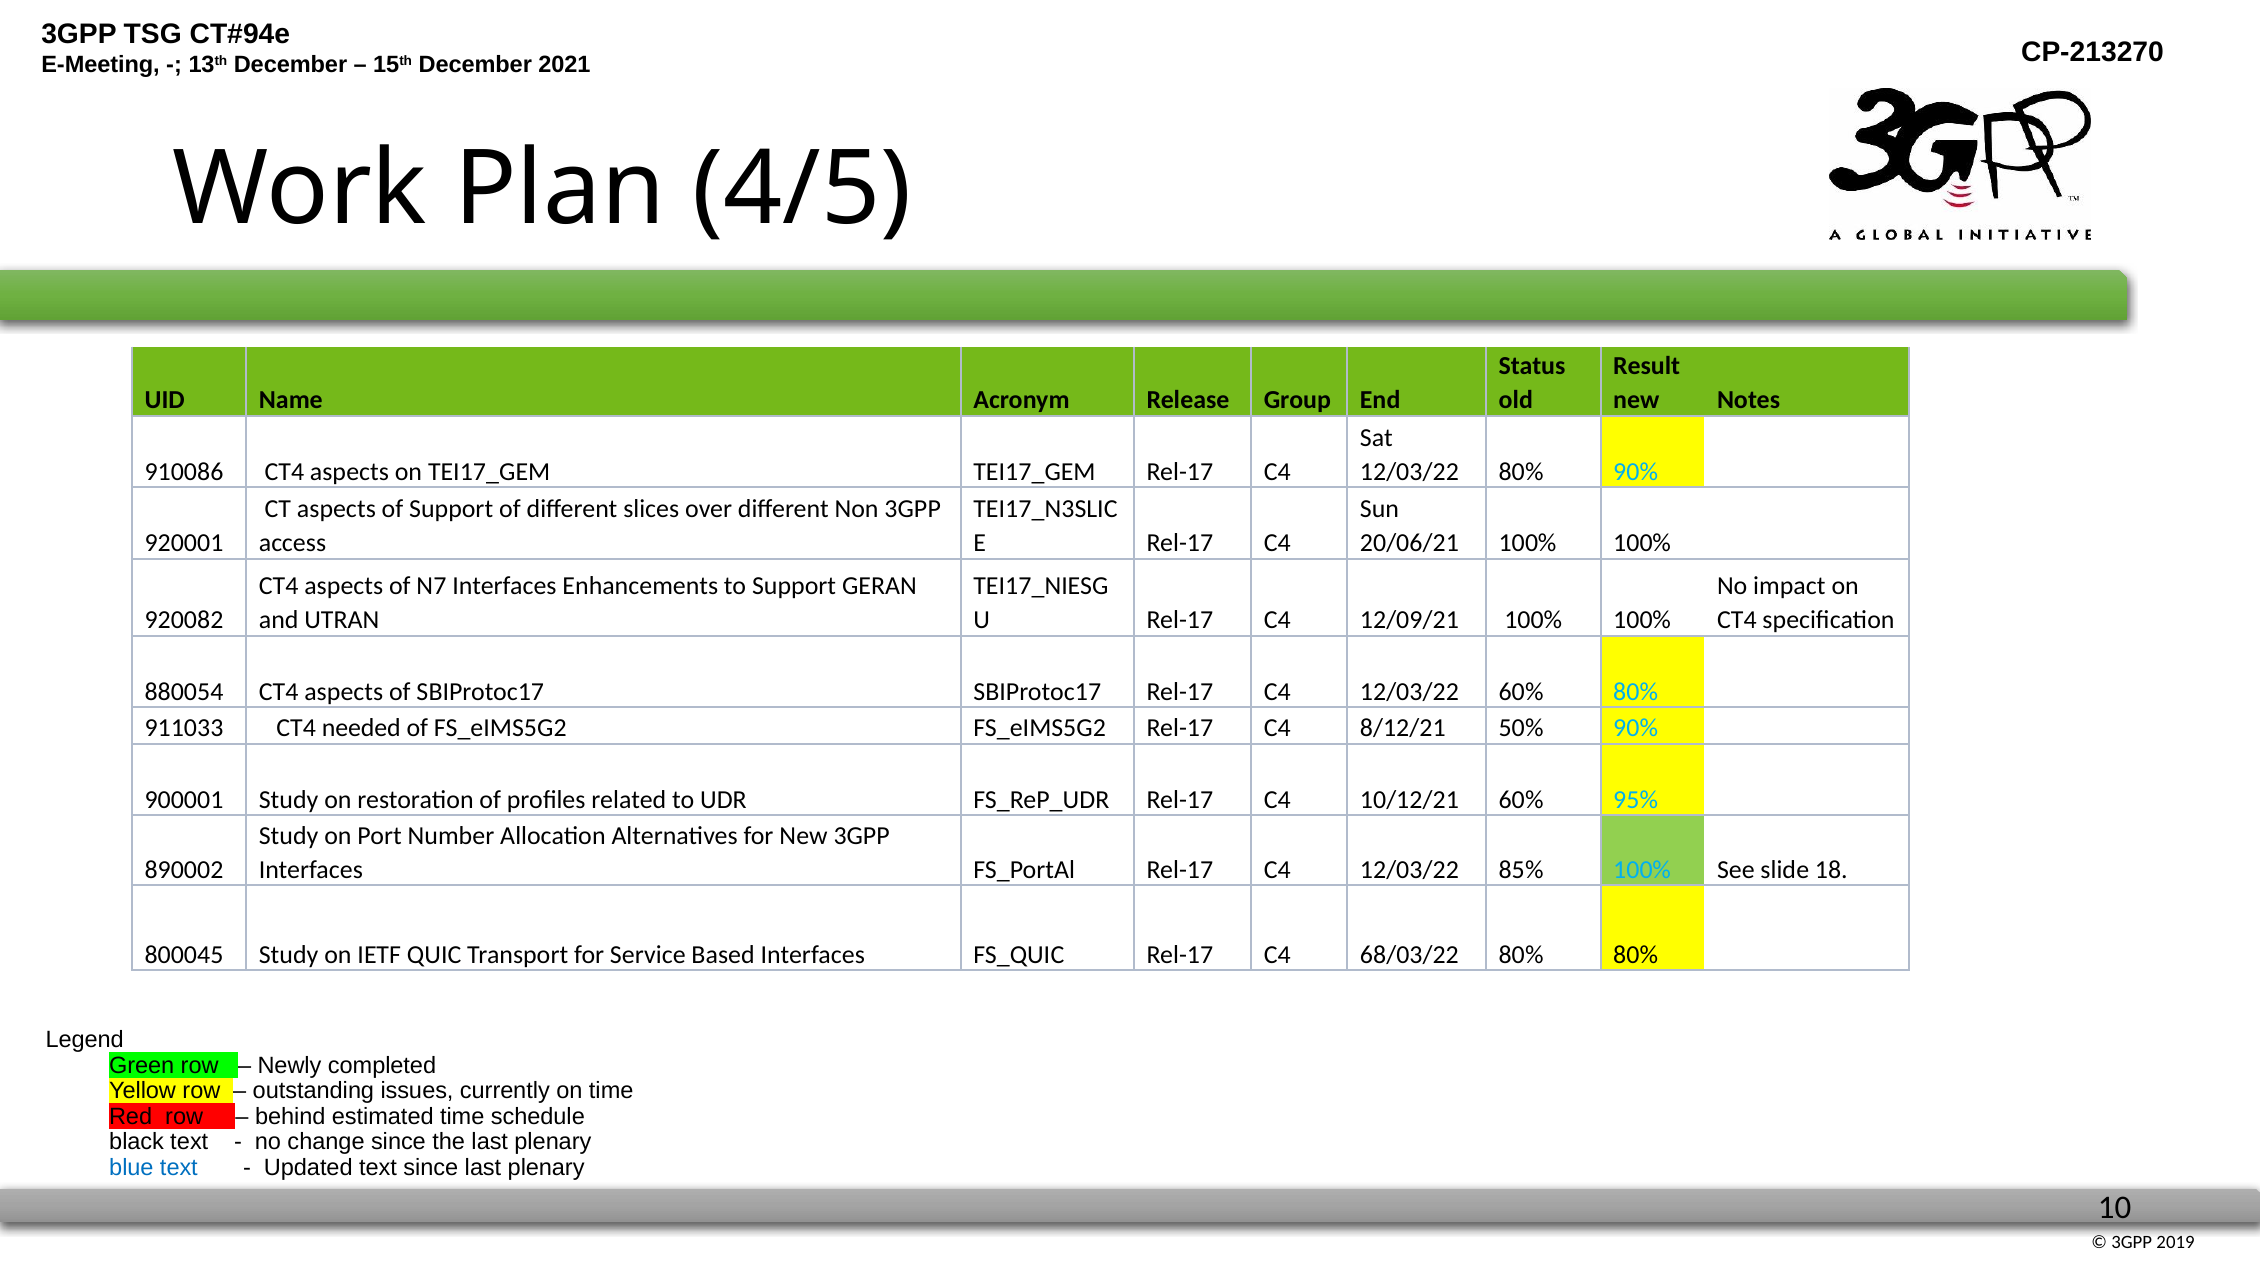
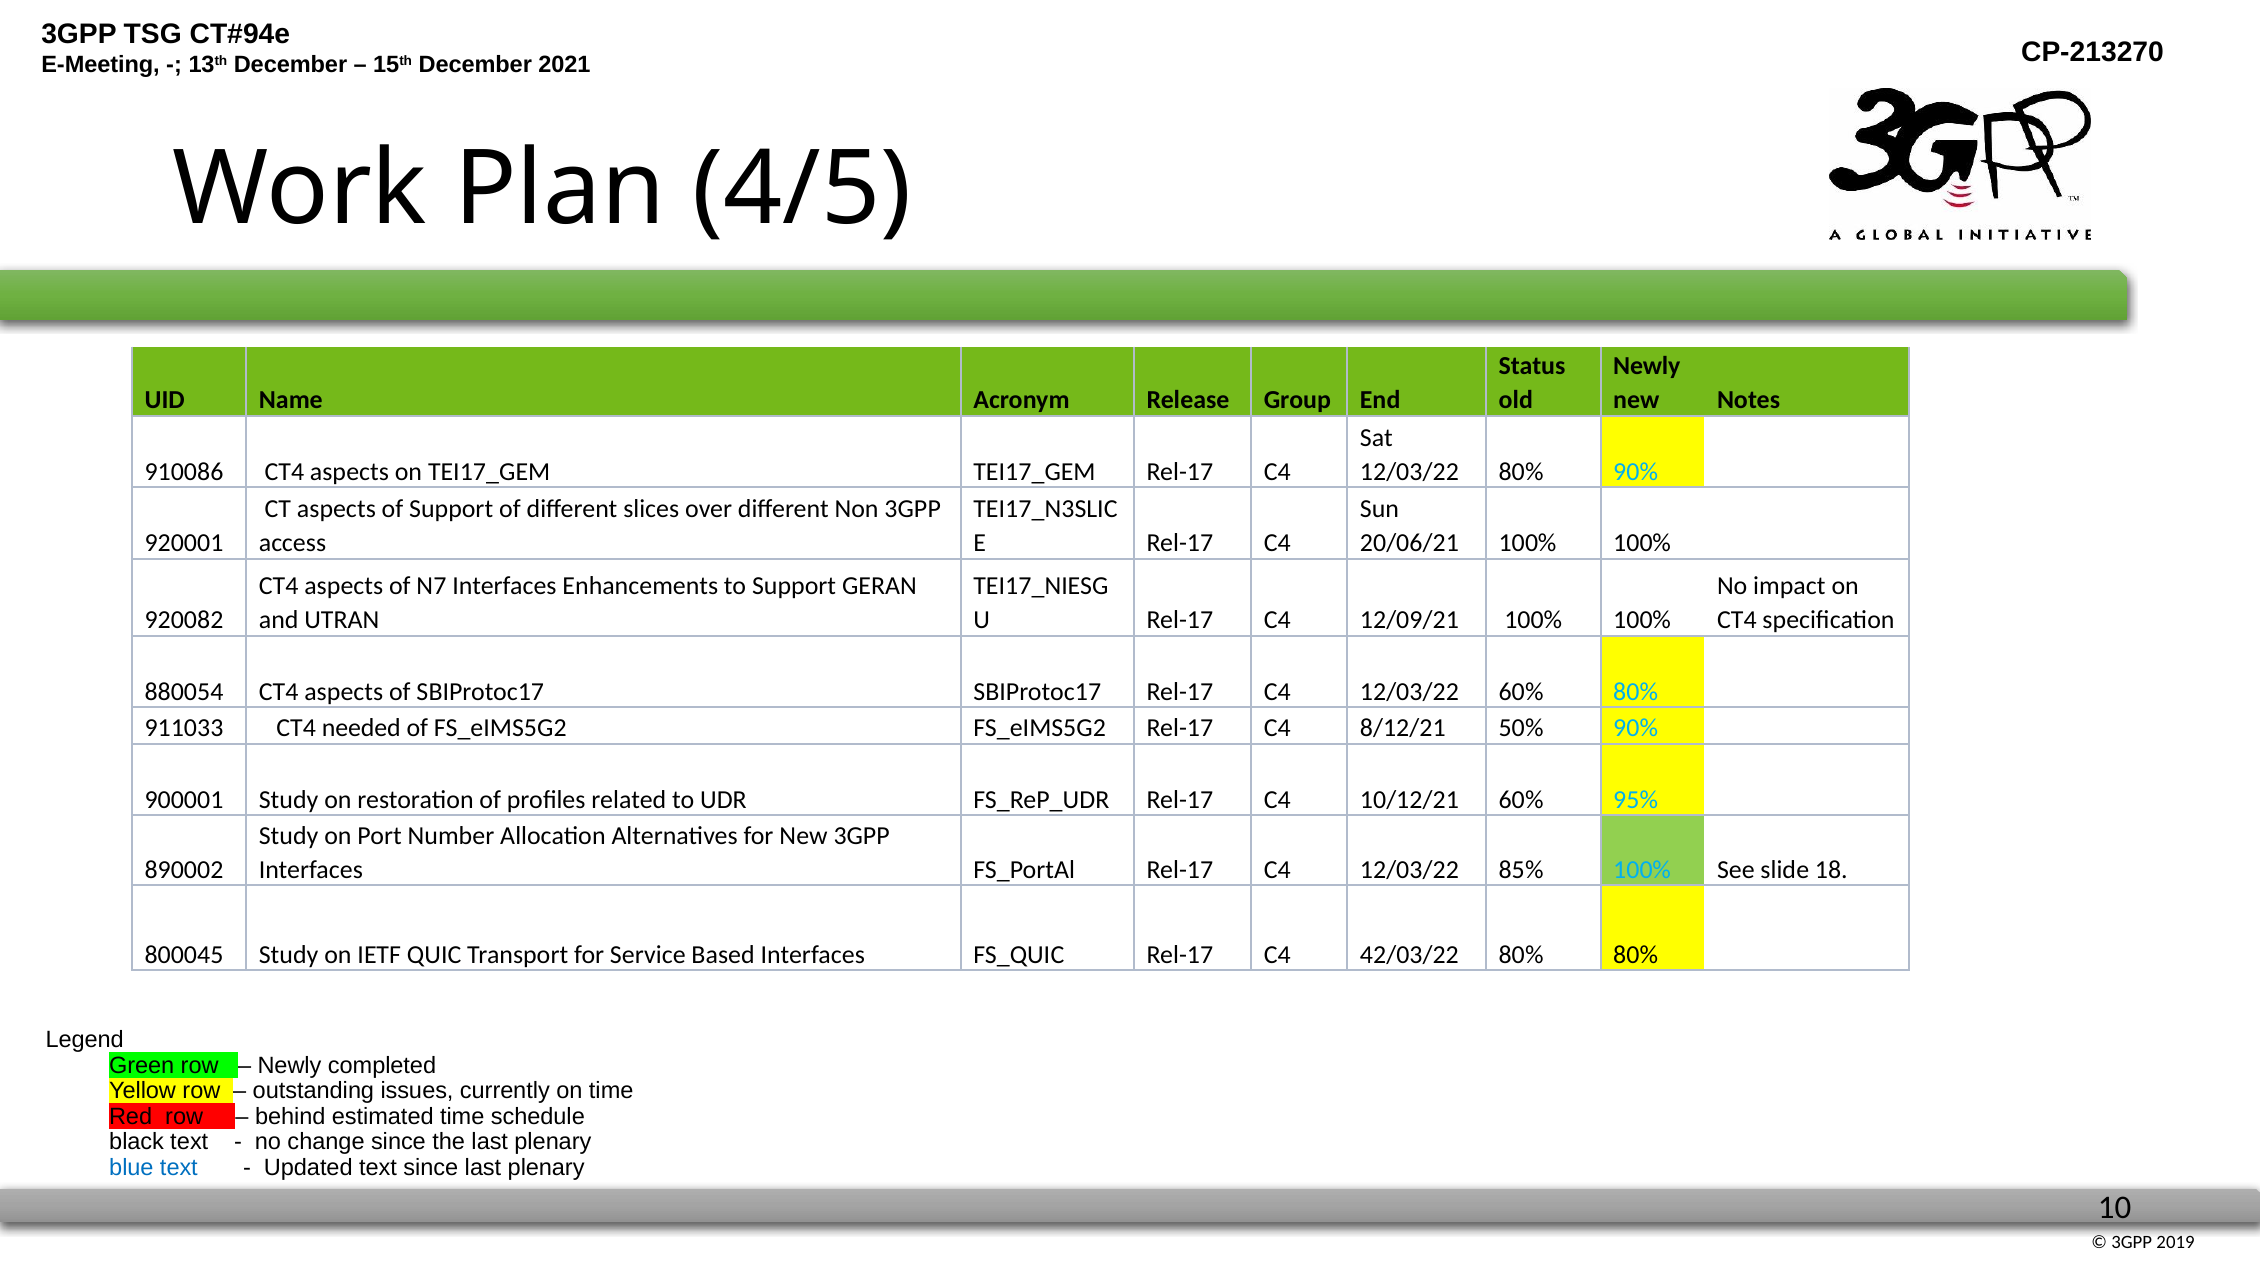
Result: Result -> Newly (1647, 366)
68/03/22: 68/03/22 -> 42/03/22 (1409, 955)
